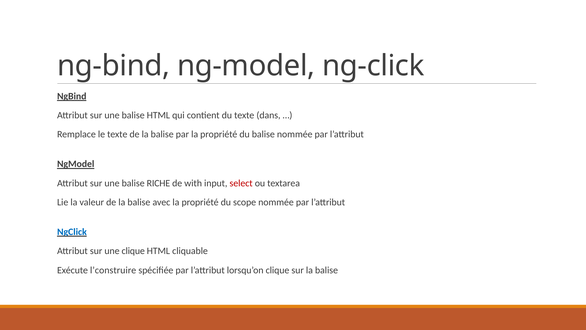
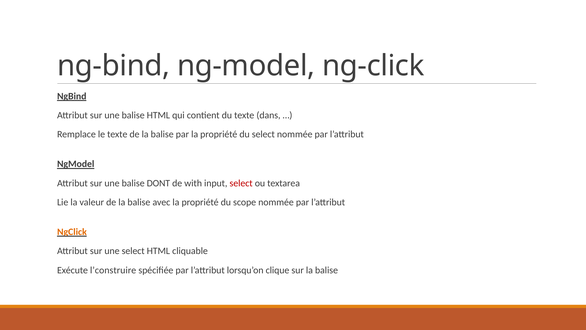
du balise: balise -> select (263, 134)
RICHE: RICHE -> DONT (158, 183)
NgClick colour: blue -> orange (72, 232)
une clique: clique -> select (133, 251)
